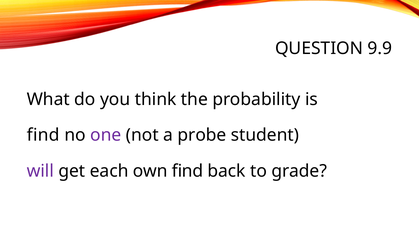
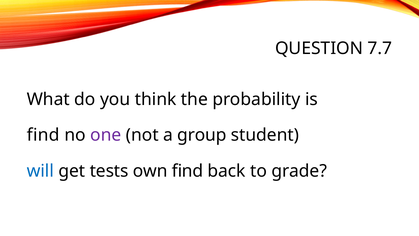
9.9: 9.9 -> 7.7 (380, 48)
probe: probe -> group (202, 135)
will colour: purple -> blue (40, 171)
each: each -> tests (109, 171)
